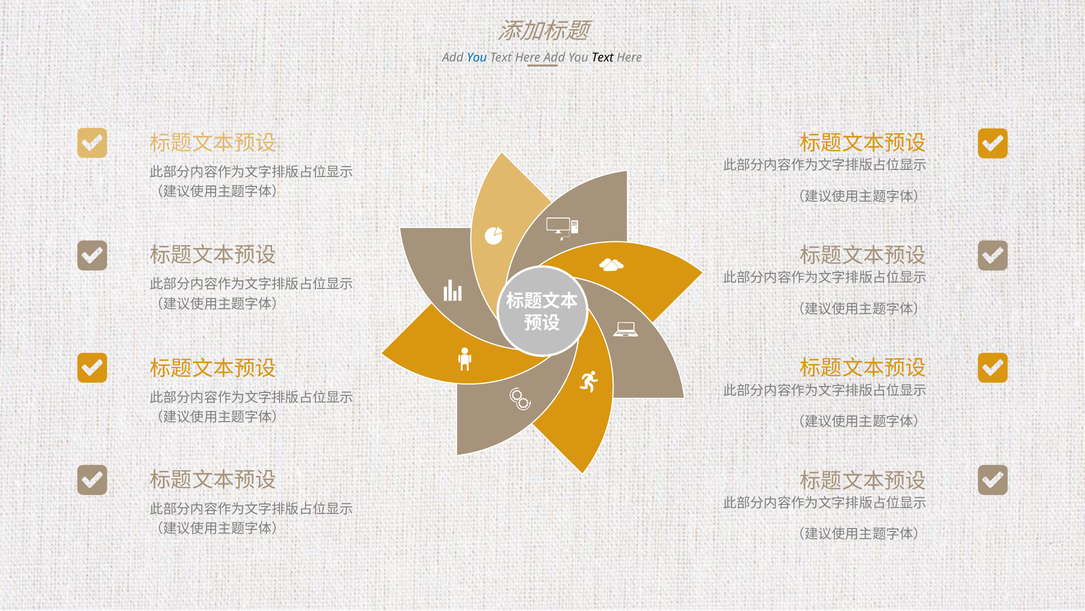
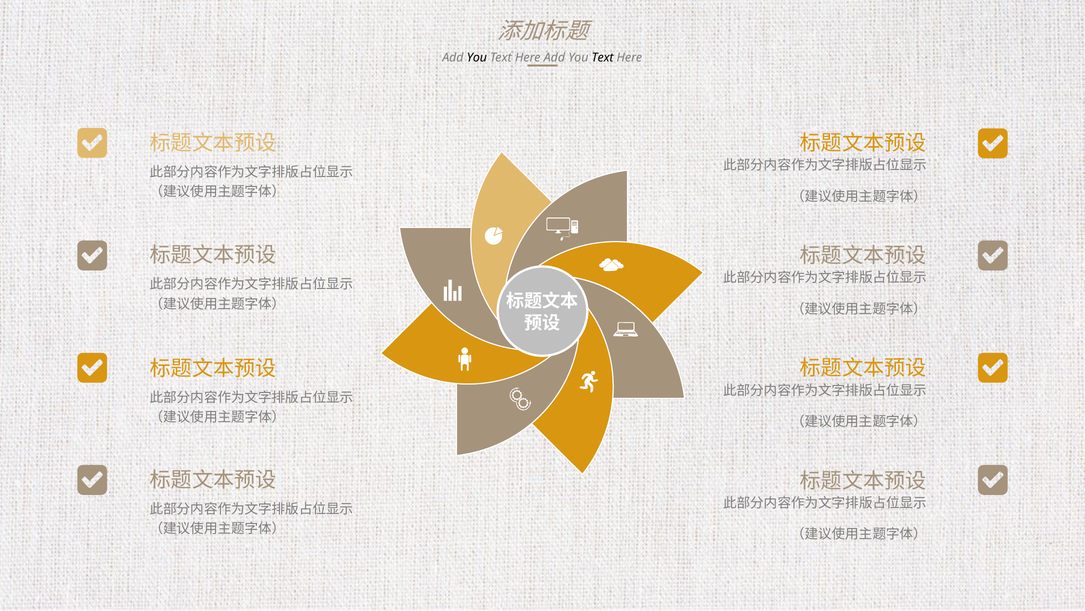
You colour: blue -> black (477, 58)
